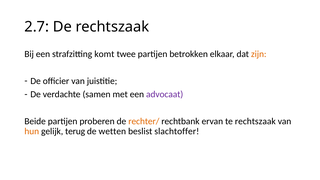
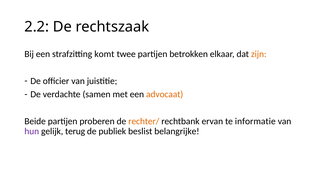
2.7: 2.7 -> 2.2 (37, 27)
advocaat colour: purple -> orange (165, 94)
te rechtszaak: rechtszaak -> informatie (255, 121)
hun colour: orange -> purple (32, 131)
wetten: wetten -> publiek (112, 131)
slachtoffer: slachtoffer -> belangrijke (177, 131)
